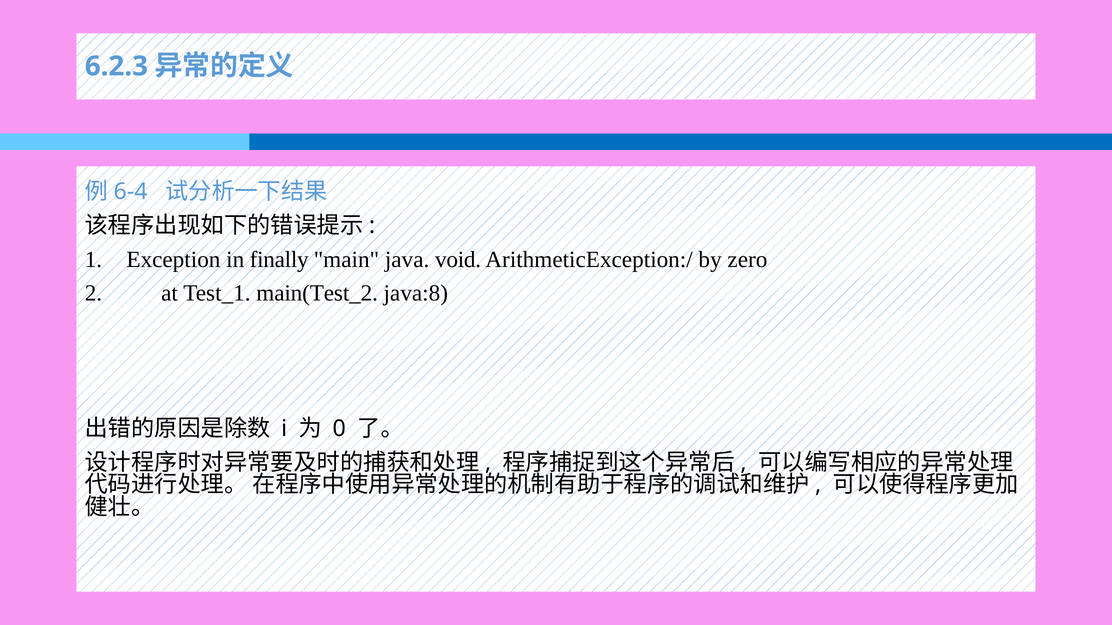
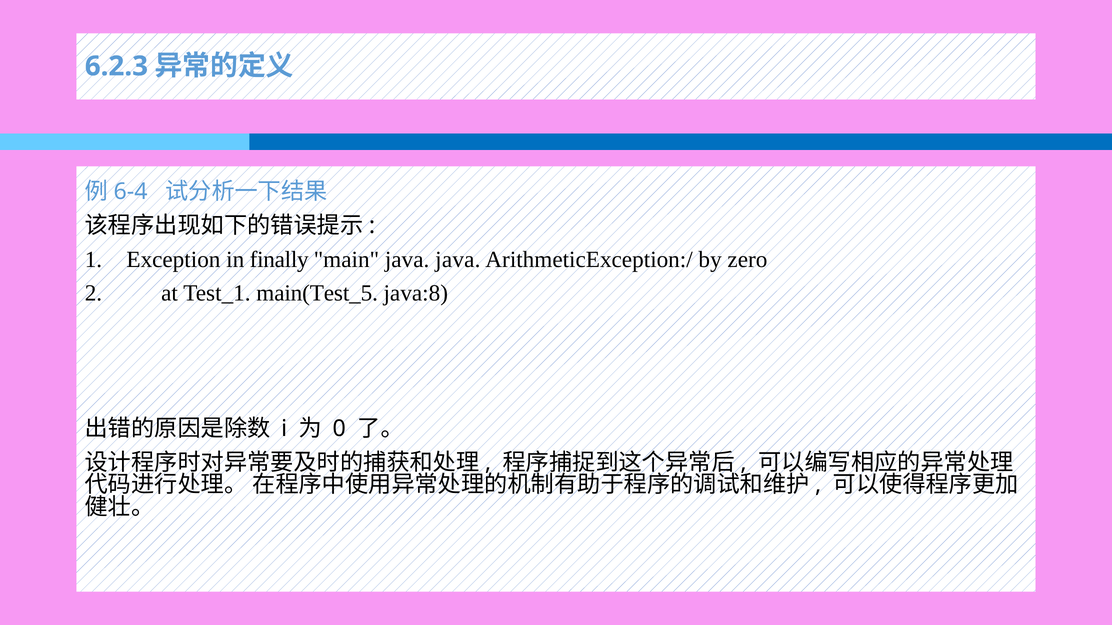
java void: void -> java (458, 260)
main(Test_2: main(Test_2 -> main(Test_5 (317, 294)
